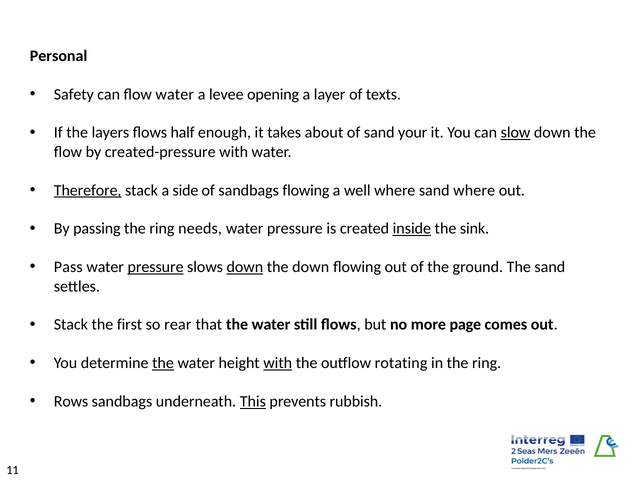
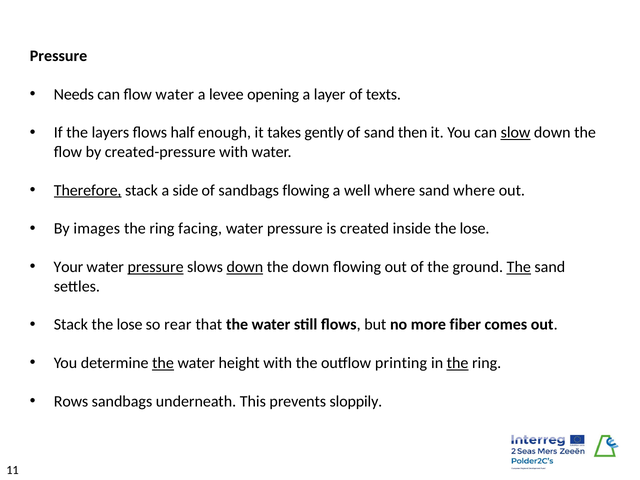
Personal: Personal -> Pressure (59, 56)
Safety: Safety -> Needs (74, 94)
about: about -> gently (324, 133)
your: your -> then (413, 133)
passing: passing -> images (97, 229)
needs: needs -> facing (200, 229)
inside underline: present -> none (412, 229)
sink: sink -> lose (475, 229)
Pass: Pass -> Your (68, 267)
The underline: none -> present (519, 267)
Stack the first: first -> lose (130, 325)
page: page -> fiber (465, 325)
with underline: present -> none (278, 363)
rotating: rotating -> printing (401, 363)
the underline: none -> present (458, 363)
This underline: present -> none (253, 401)
rubbish: rubbish -> sloppily (356, 401)
